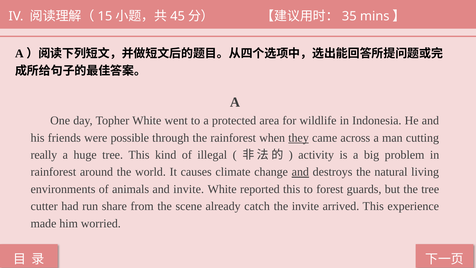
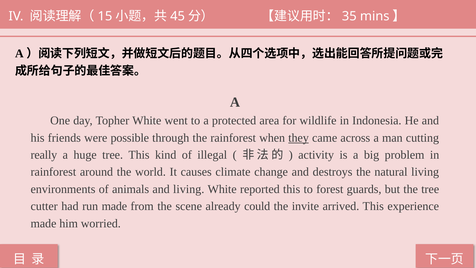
and underline: present -> none (300, 172)
and invite: invite -> living (189, 189)
run share: share -> made (114, 206)
catch: catch -> could (257, 206)
